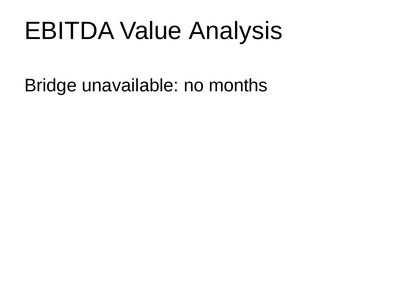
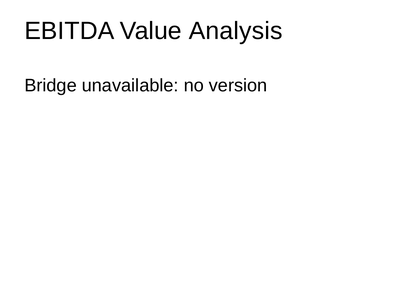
months: months -> version (238, 86)
